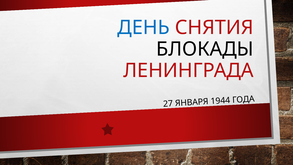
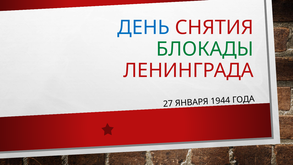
БЛОКАДЫ colour: black -> green (205, 49)
